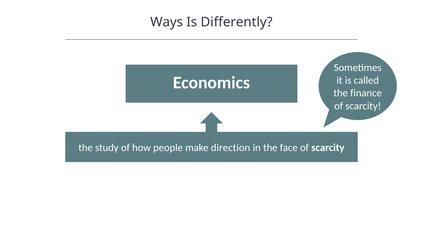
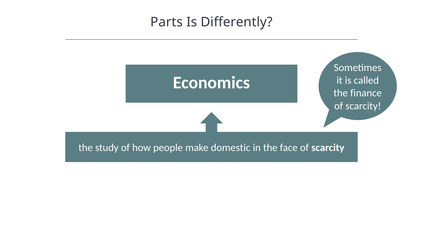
Ways: Ways -> Parts (167, 22)
direction: direction -> domestic (231, 148)
